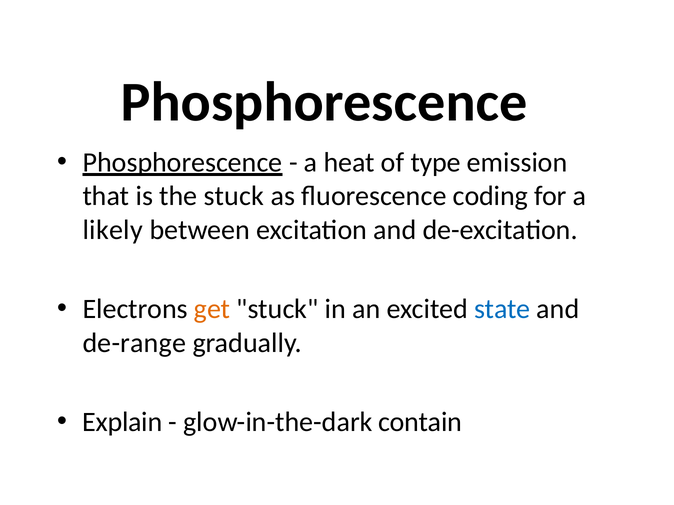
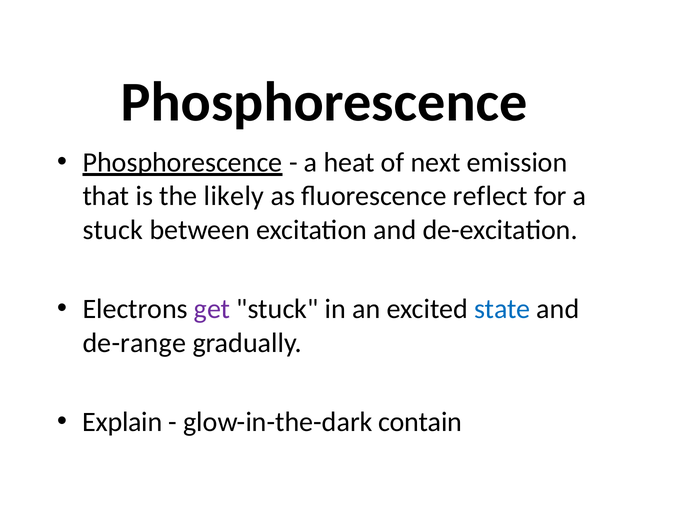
type: type -> next (436, 163)
the stuck: stuck -> likely (234, 196)
coding: coding -> reflect (490, 196)
likely: likely -> stuck (113, 230)
get colour: orange -> purple (212, 309)
